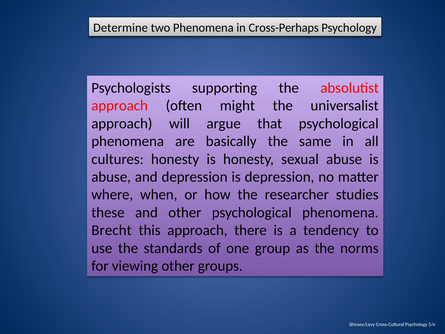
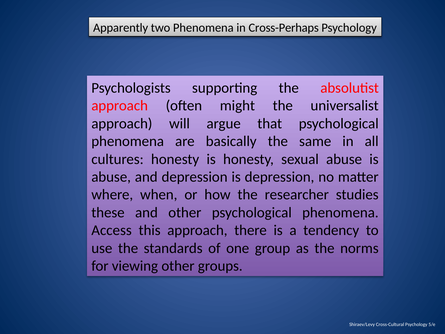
Determine: Determine -> Apparently (121, 28)
Brecht: Brecht -> Access (112, 230)
